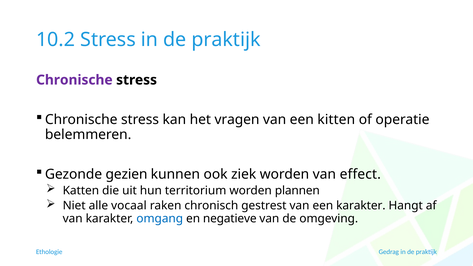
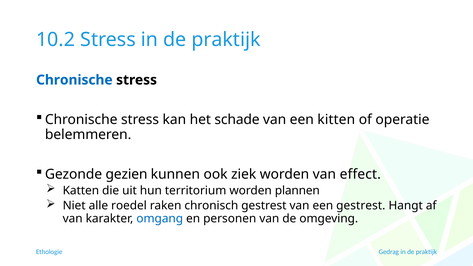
Chronische colour: purple -> blue (74, 80)
vragen: vragen -> schade (237, 120)
vocaal: vocaal -> roedel (129, 206)
een karakter: karakter -> gestrest (361, 206)
negatieve: negatieve -> personen (230, 218)
